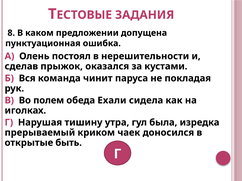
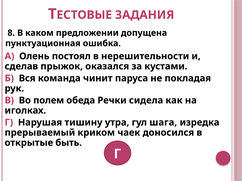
Ехали: Ехали -> Речки (112, 101)
была: была -> шага (163, 123)
